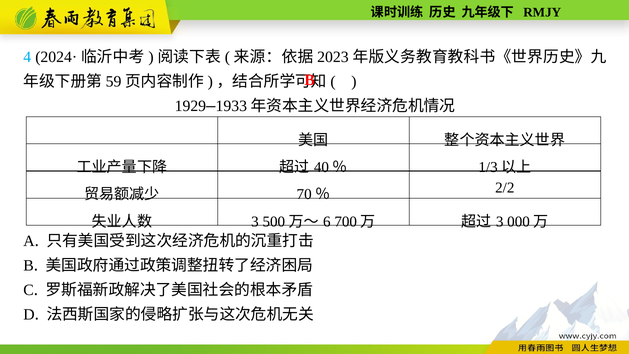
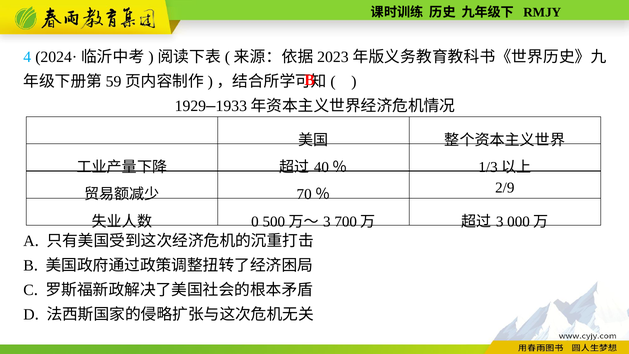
2/2: 2/2 -> 2/9 (505, 188)
3: 3 -> 0 (255, 222)
6: 6 -> 3 (327, 222)
